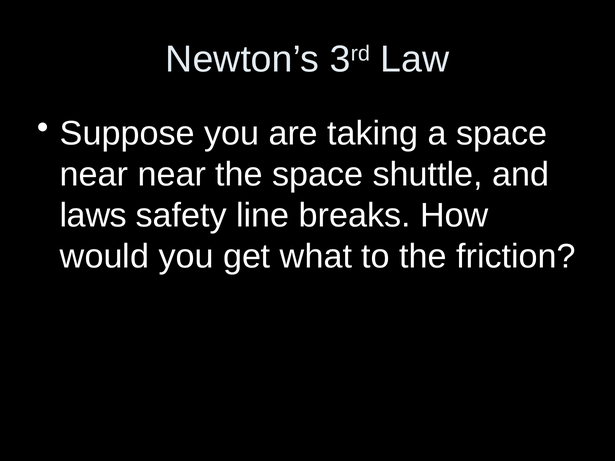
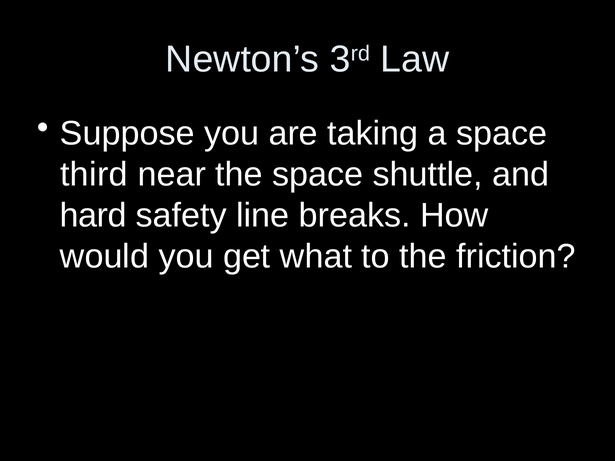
near: near -> third (94, 175)
laws: laws -> hard (93, 216)
